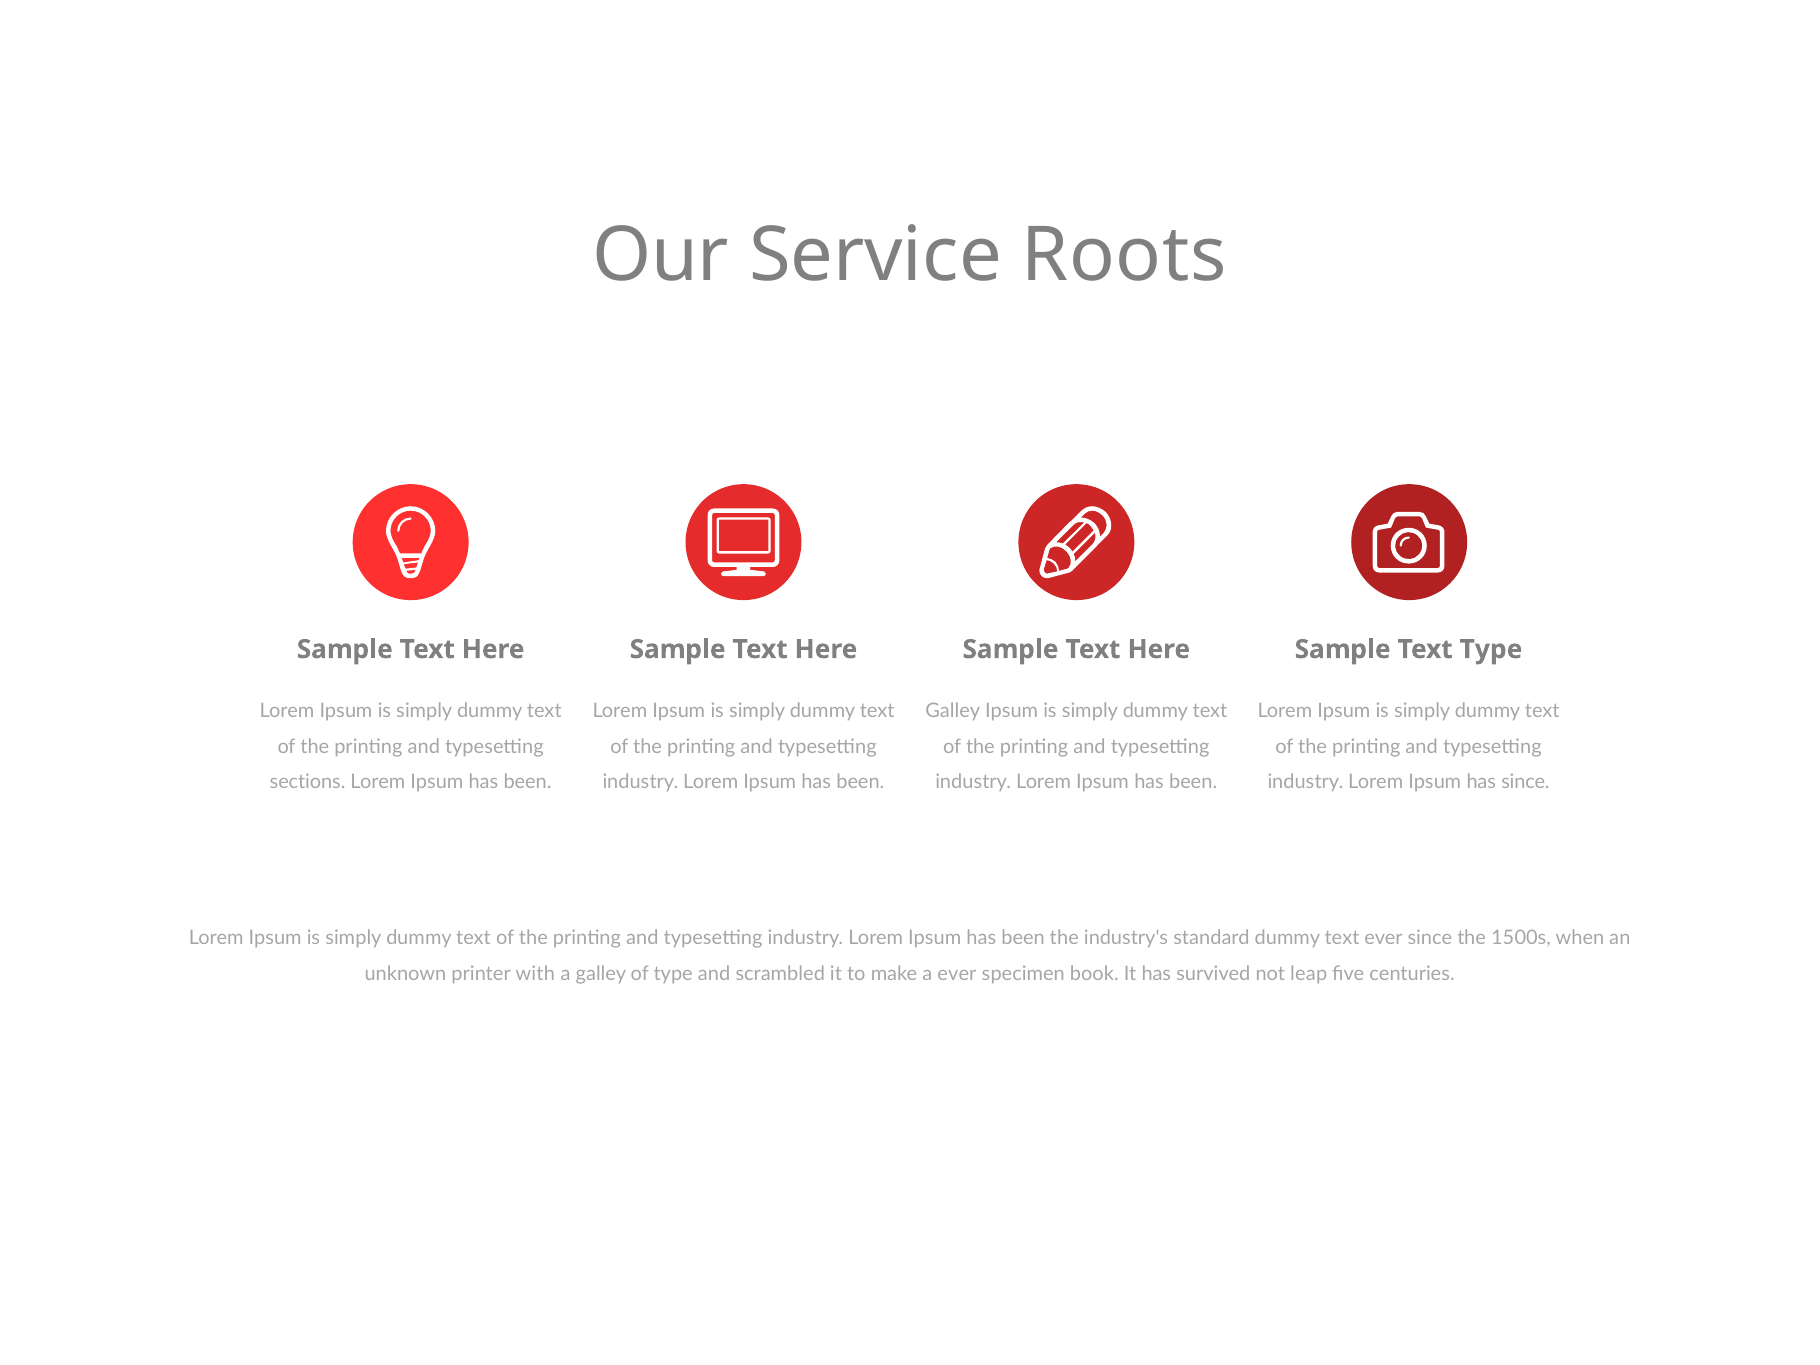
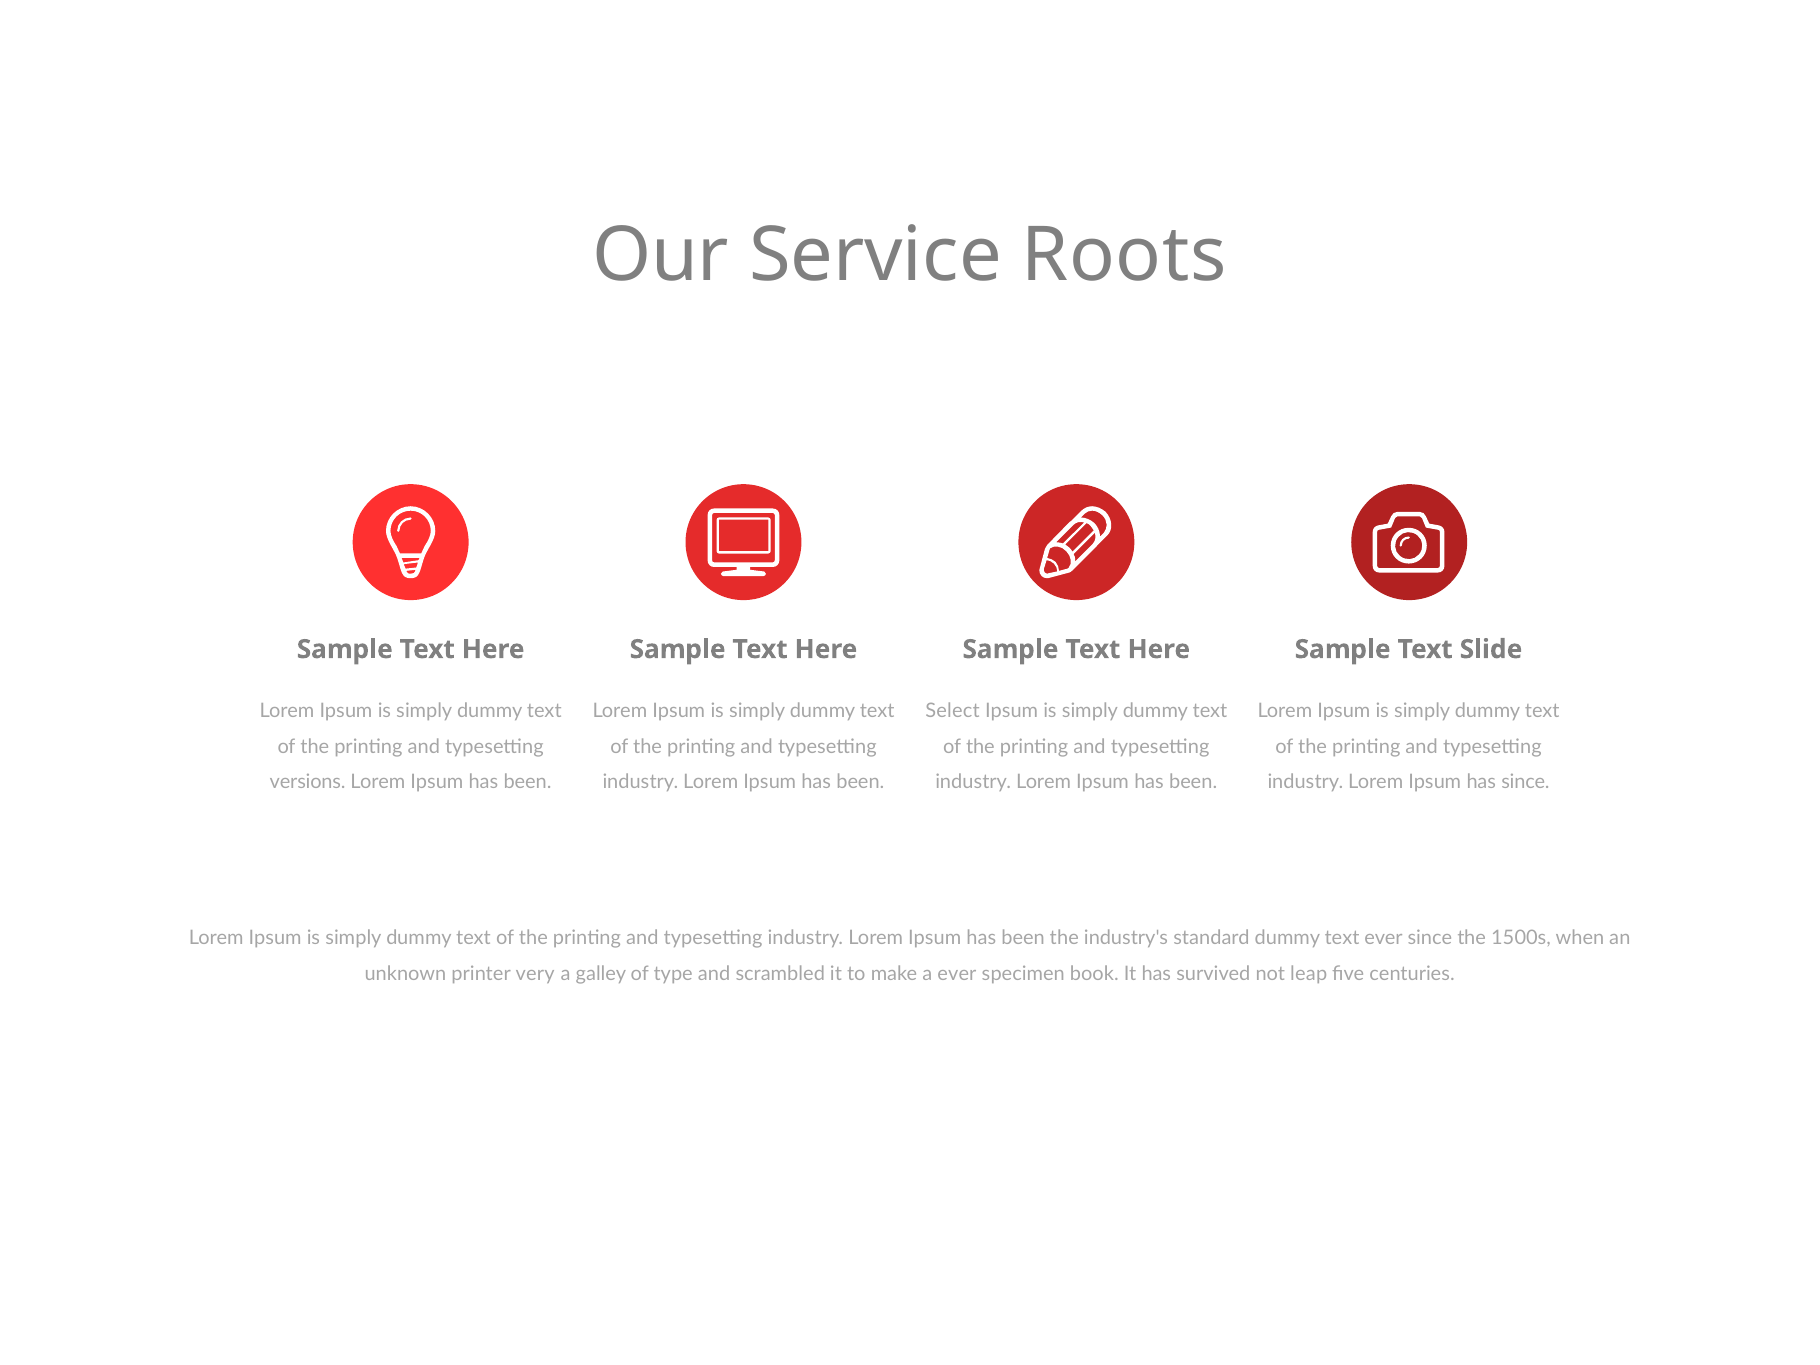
Text Type: Type -> Slide (1491, 649)
Galley: Galley -> Select (953, 710)
sections: sections -> versions (308, 782)
with: with -> very (535, 973)
